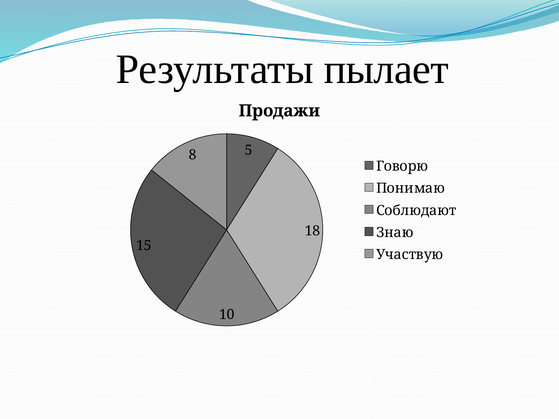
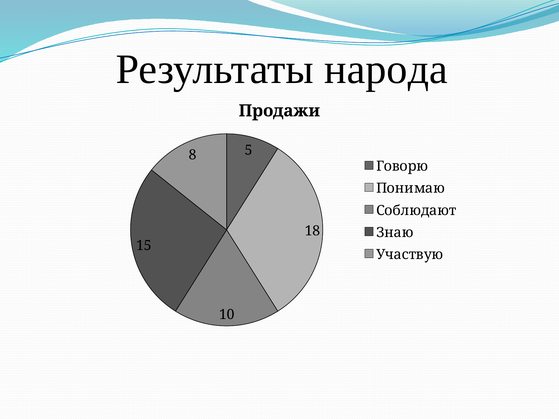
пылает: пылает -> народа (386, 69)
